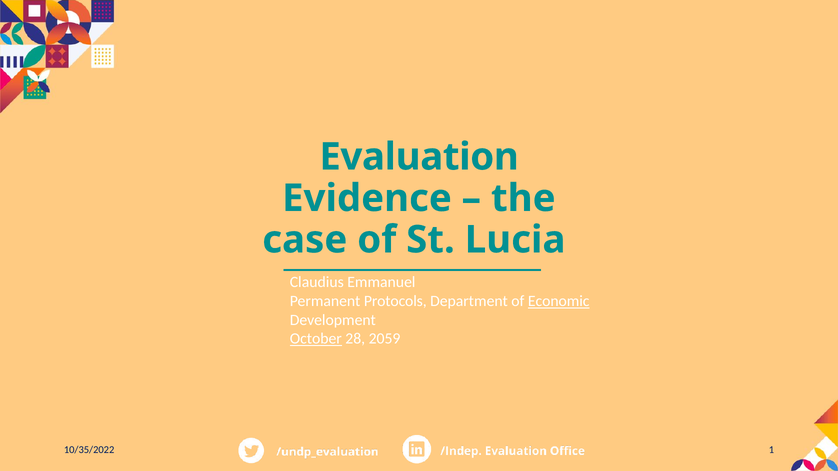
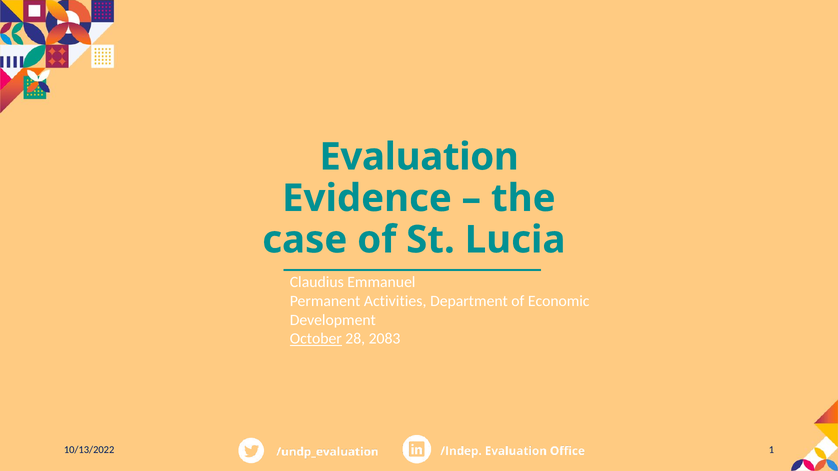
Protocols: Protocols -> Activities (395, 301)
Economic underline: present -> none (559, 301)
2059: 2059 -> 2083 (385, 339)
10/35/2022: 10/35/2022 -> 10/13/2022 (89, 450)
